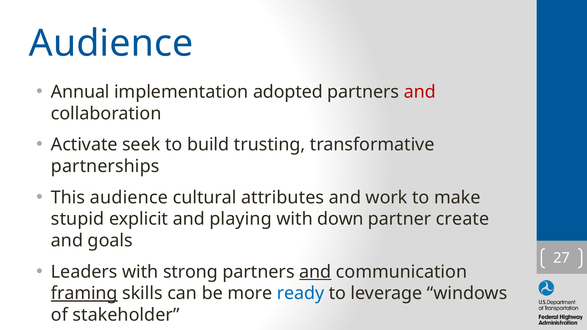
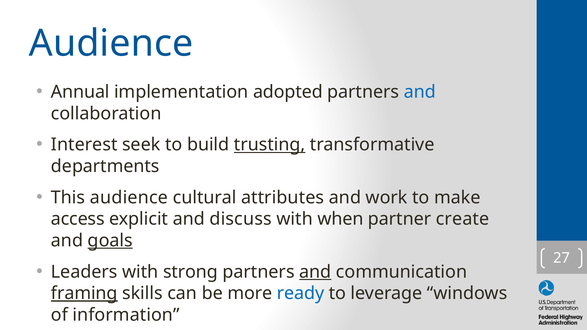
and colour: red -> blue (420, 92)
Activate: Activate -> Interest (84, 145)
trusting underline: none -> present (270, 145)
partnerships: partnerships -> departments (105, 166)
stupid: stupid -> access (78, 219)
playing: playing -> discuss (241, 219)
down: down -> when (340, 219)
goals underline: none -> present (110, 241)
stakeholder: stakeholder -> information (126, 315)
